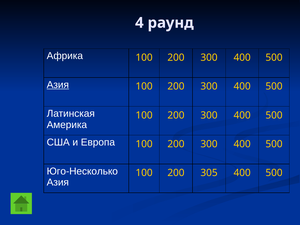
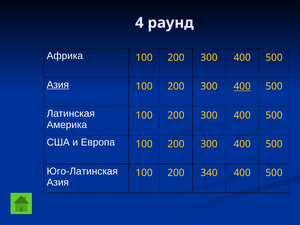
400 underline: none -> present (242, 86)
Юго-Несколько: Юго-Несколько -> Юго-Латинская (82, 171)
305: 305 -> 340 (209, 173)
